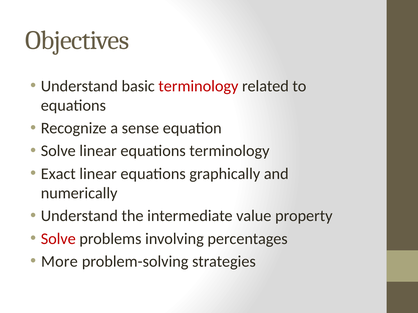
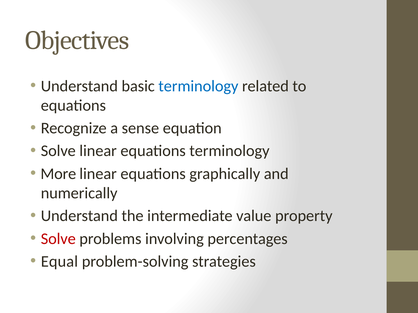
terminology colour: red -> blue (198, 86)
Exact: Exact -> More (58, 174)
More: More -> Equal (59, 262)
